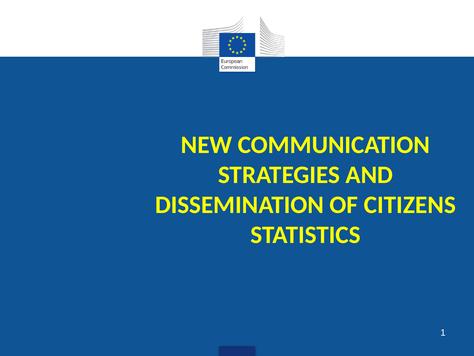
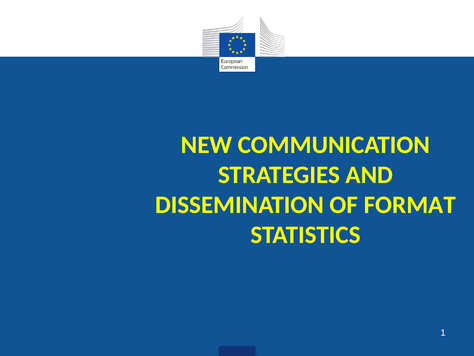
CITIZENS: CITIZENS -> FORMAT (410, 205)
